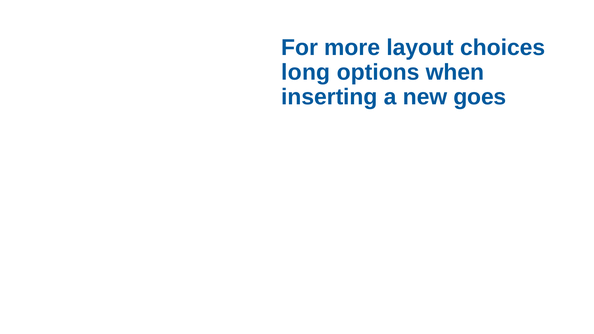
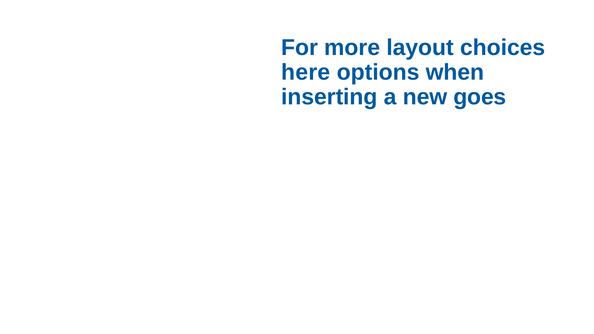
long: long -> here (306, 72)
